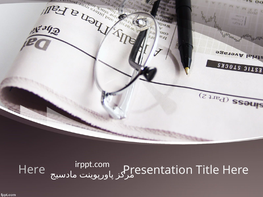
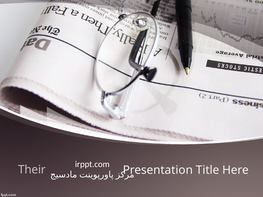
Here: Here -> Their (32, 170)
